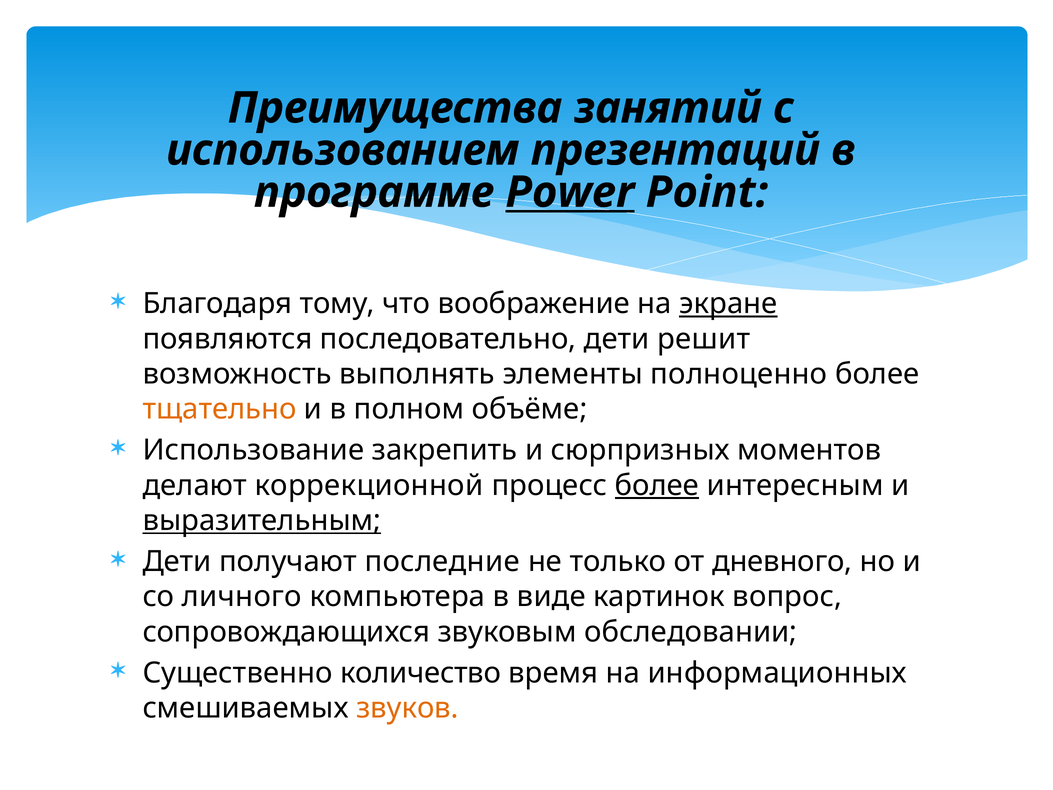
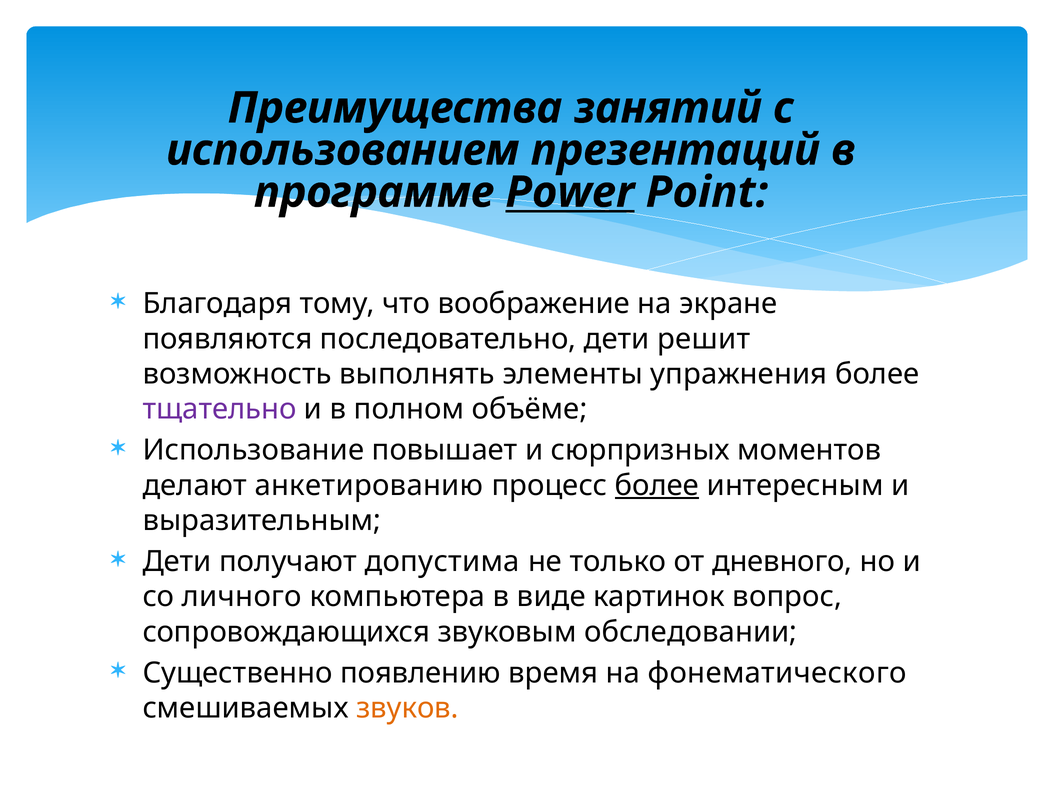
экране underline: present -> none (728, 304)
полноценно: полноценно -> упражнения (739, 374)
тщательно colour: orange -> purple (220, 409)
закрепить: закрепить -> повышает (445, 450)
коррекционной: коррекционной -> анкетированию (369, 485)
выразительным underline: present -> none (262, 520)
последние: последние -> допустима (442, 561)
количество: количество -> появлению (421, 673)
информационных: информационных -> фонематического (777, 673)
